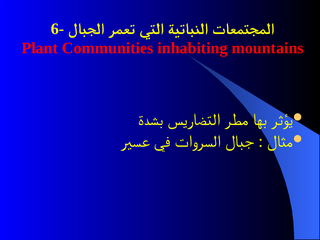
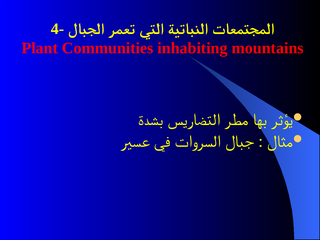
6-: 6- -> 4- (57, 29)
